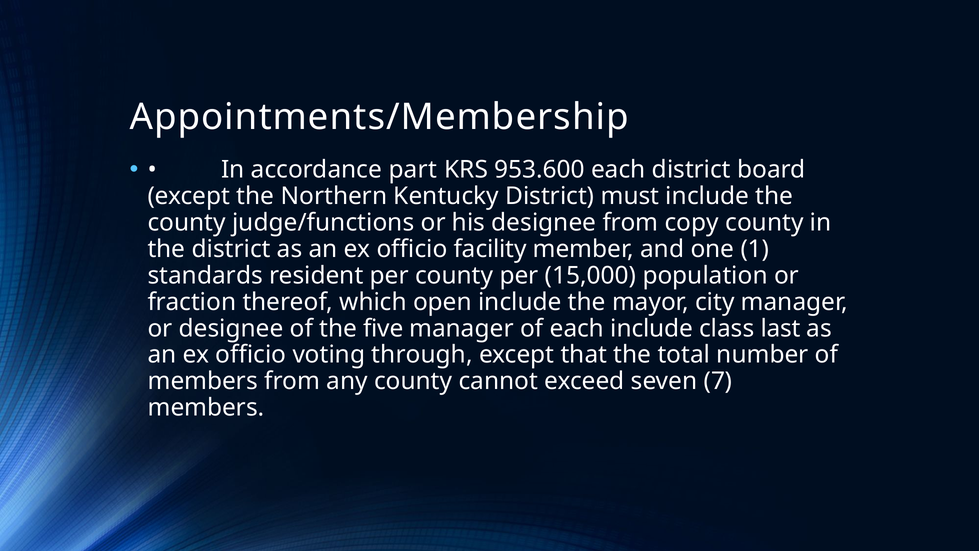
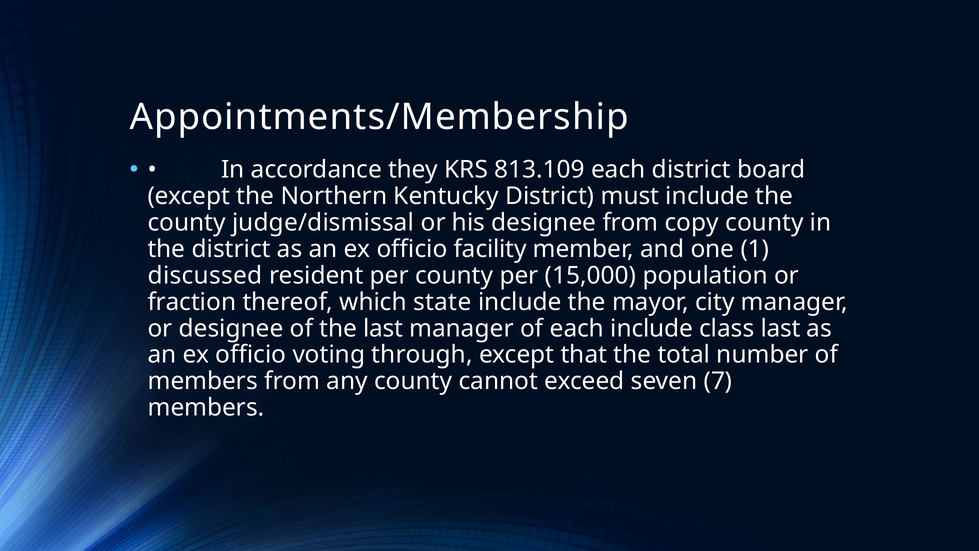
part: part -> they (413, 170)
953.600: 953.600 -> 813.109 (540, 170)
judge/functions: judge/functions -> judge/dismissal (323, 223)
standards: standards -> discussed (205, 275)
open: open -> state (442, 302)
the five: five -> last (383, 328)
